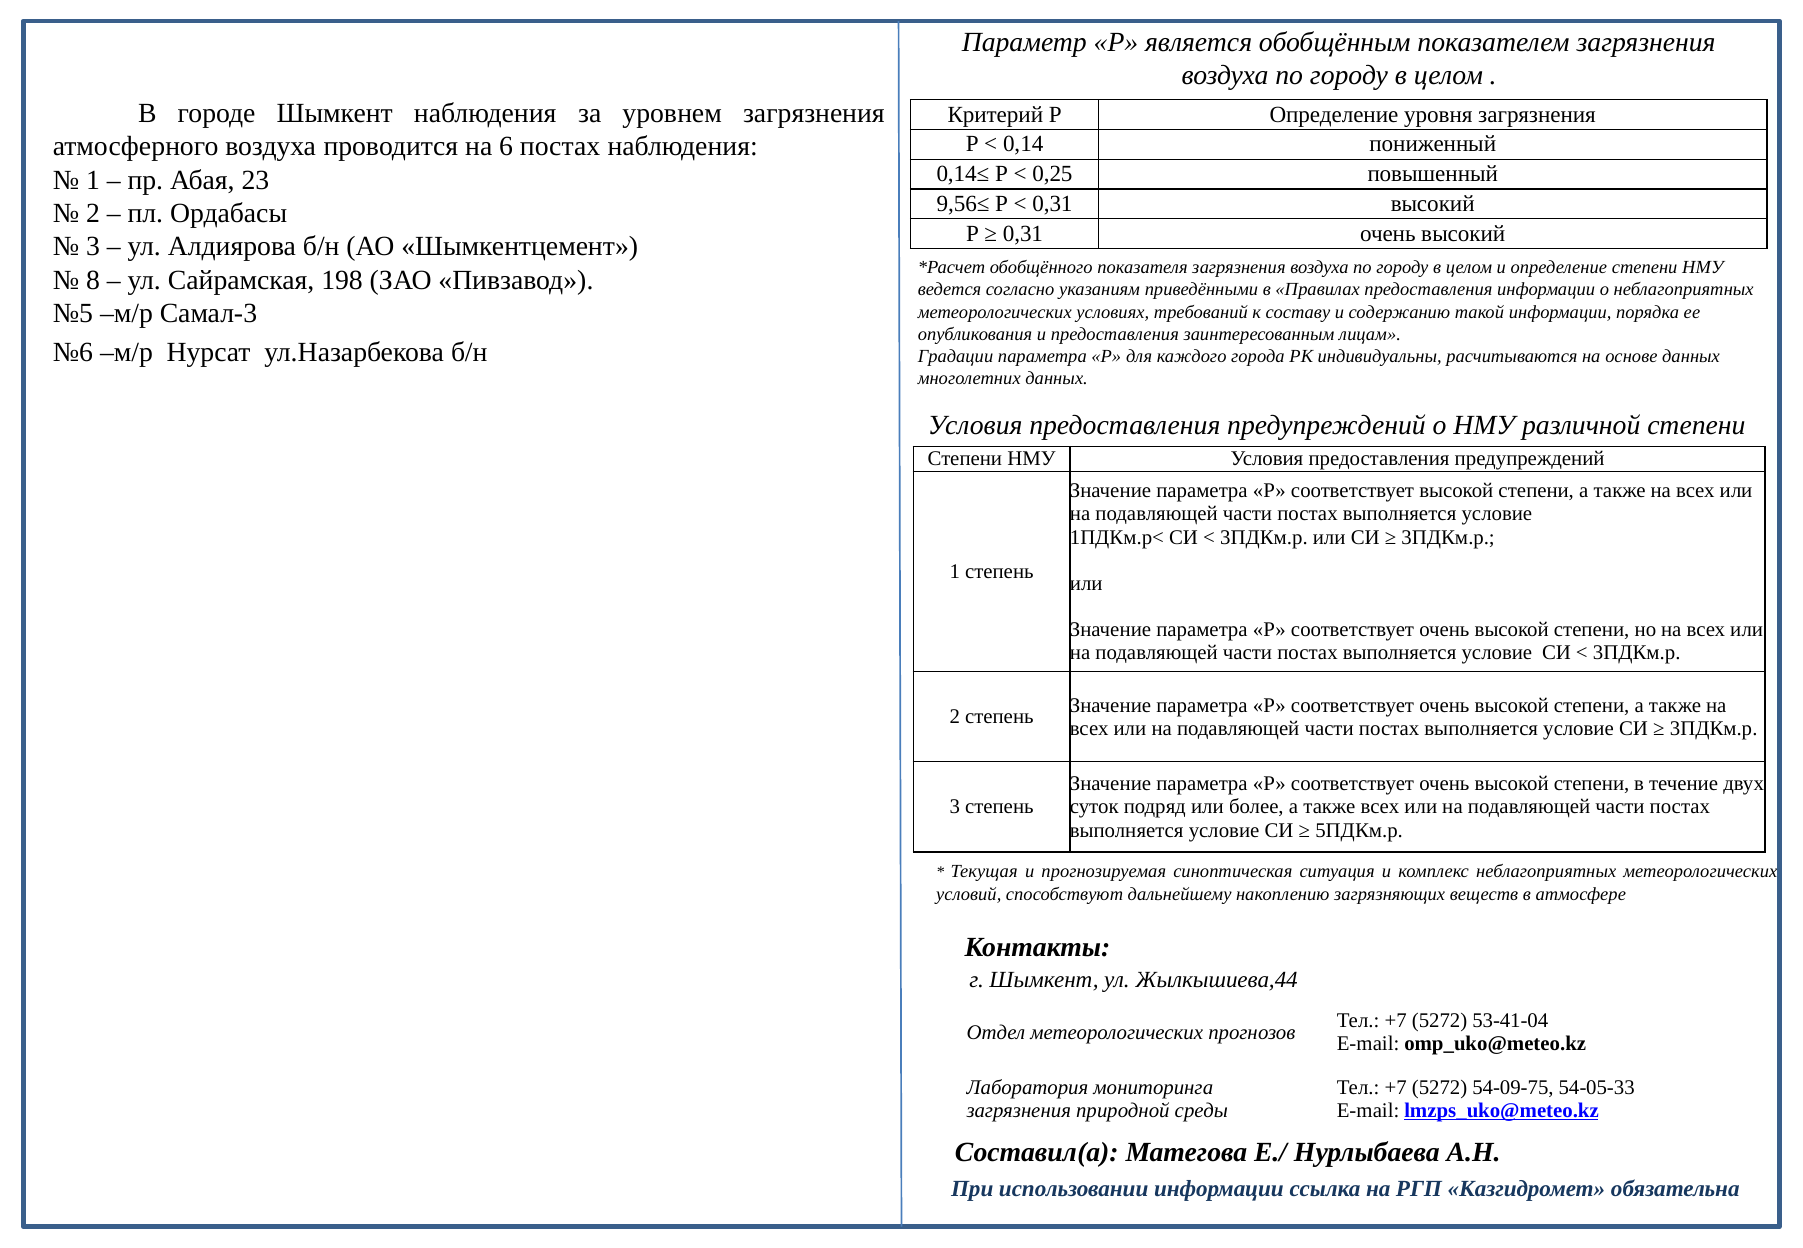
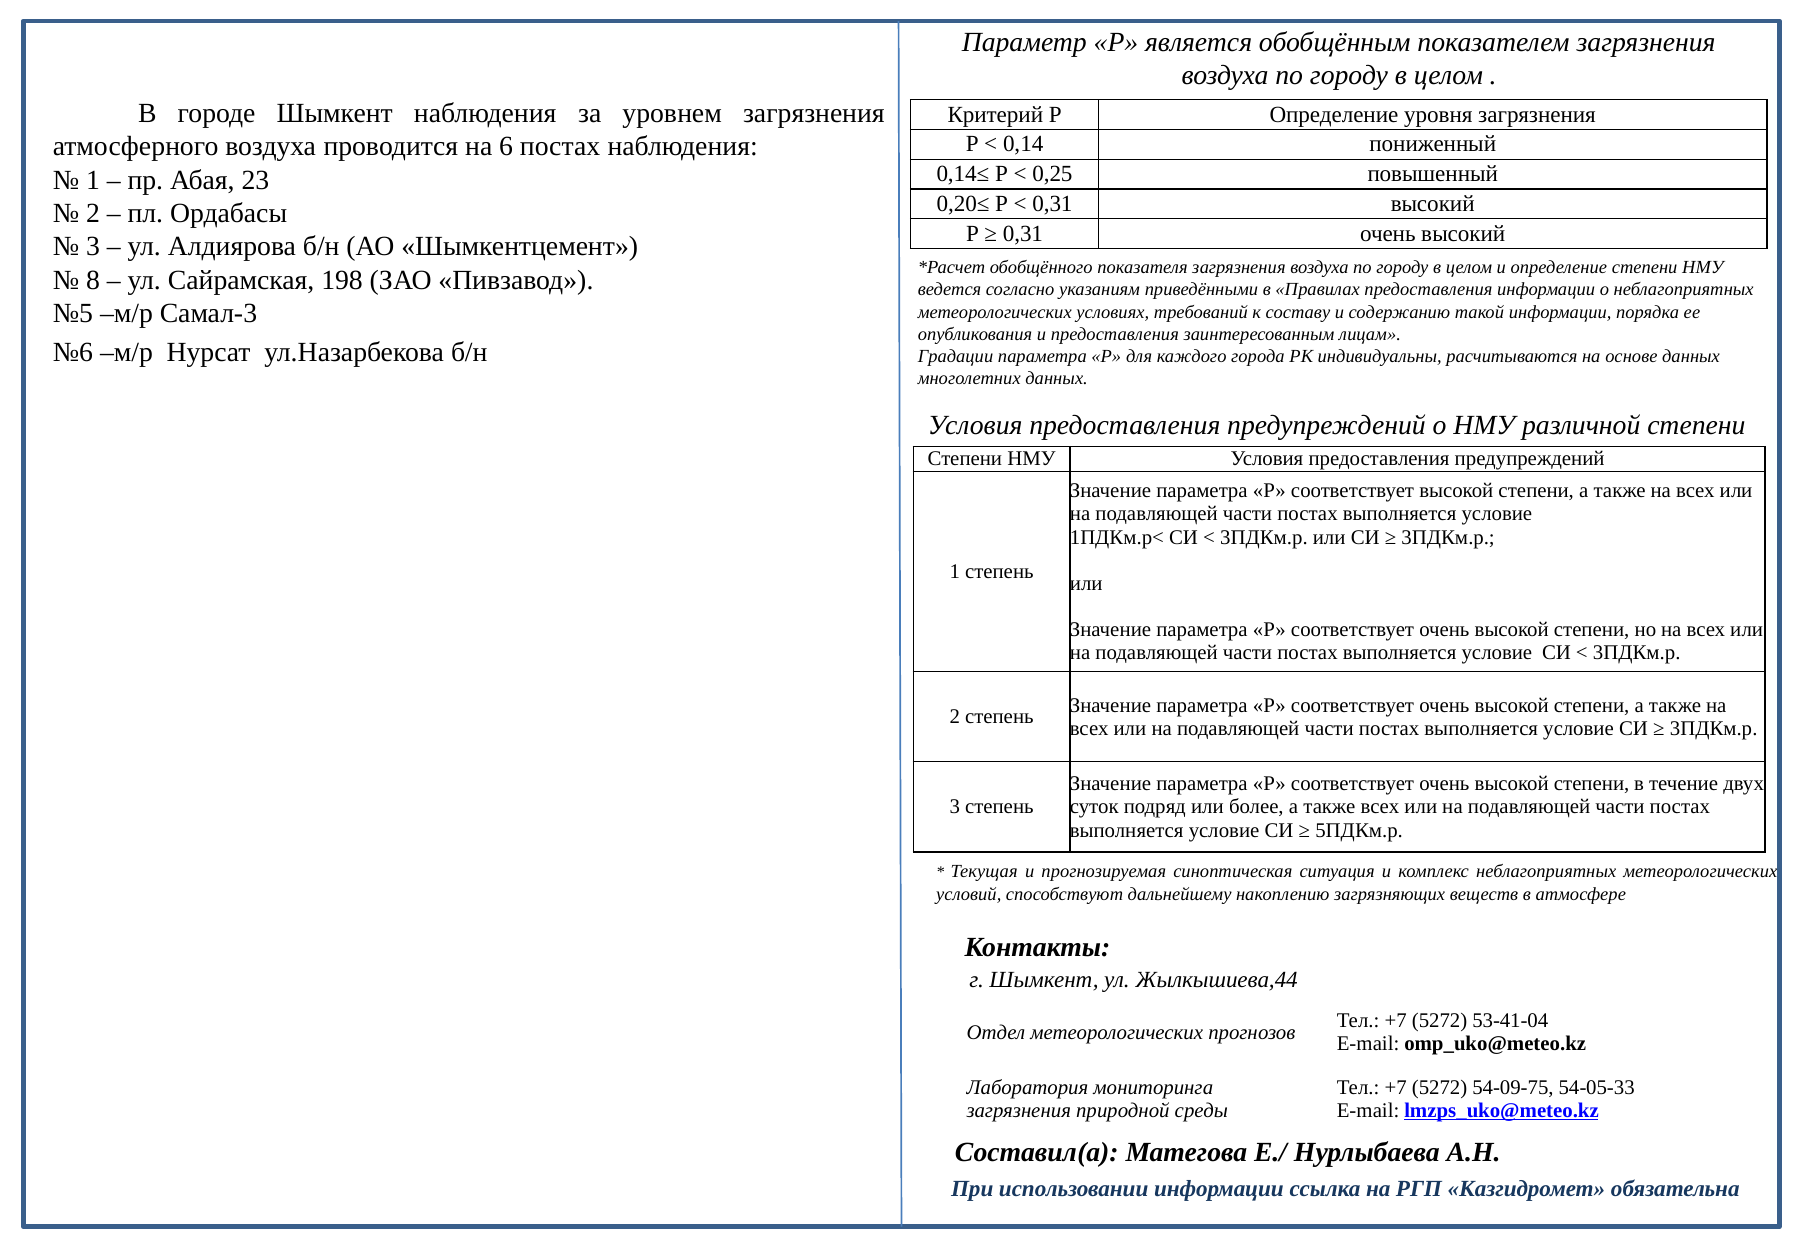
9,56≤: 9,56≤ -> 0,20≤ (963, 204)
